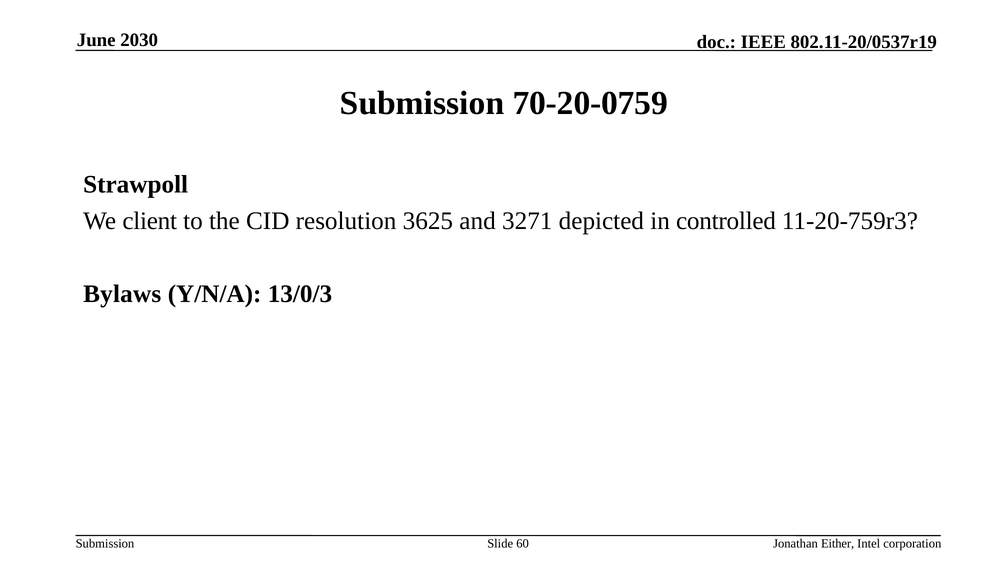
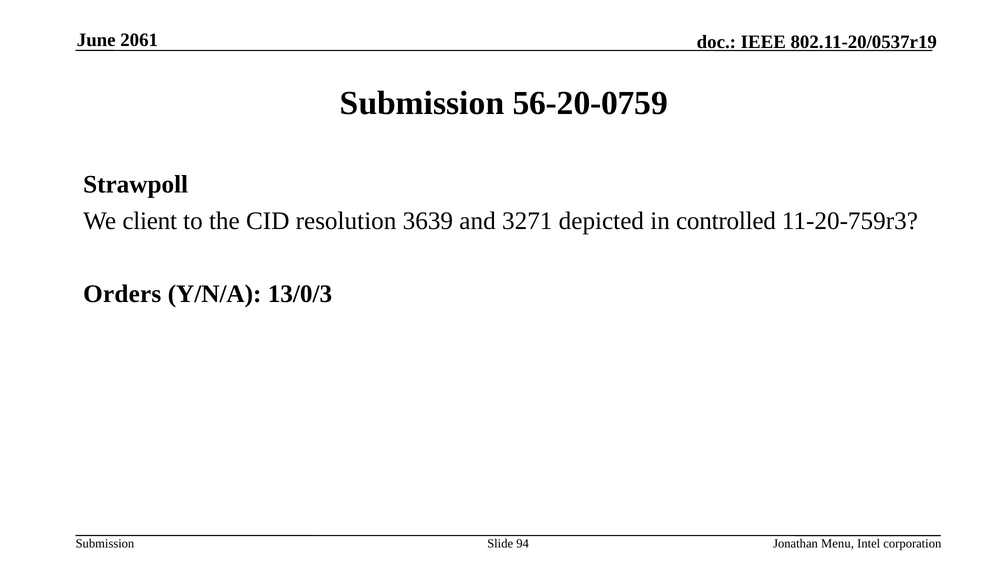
2030: 2030 -> 2061 (139, 40)
70-20-0759: 70-20-0759 -> 56-20-0759 (590, 103)
3625: 3625 -> 3639 (428, 221)
Bylaws: Bylaws -> Orders (122, 294)
60: 60 -> 94 (523, 544)
Either: Either -> Menu (837, 544)
